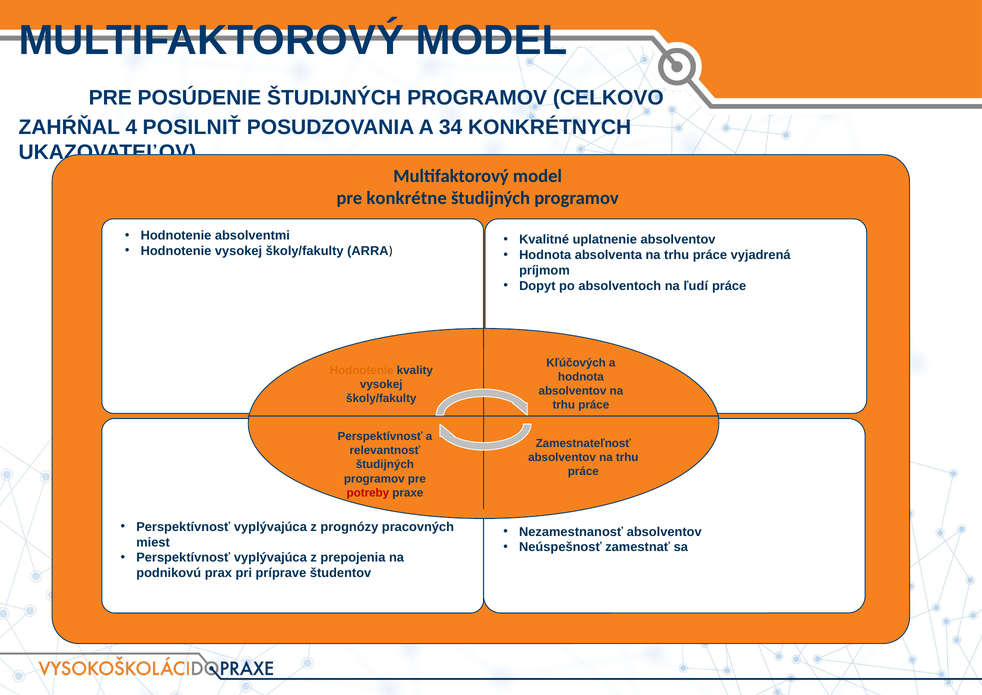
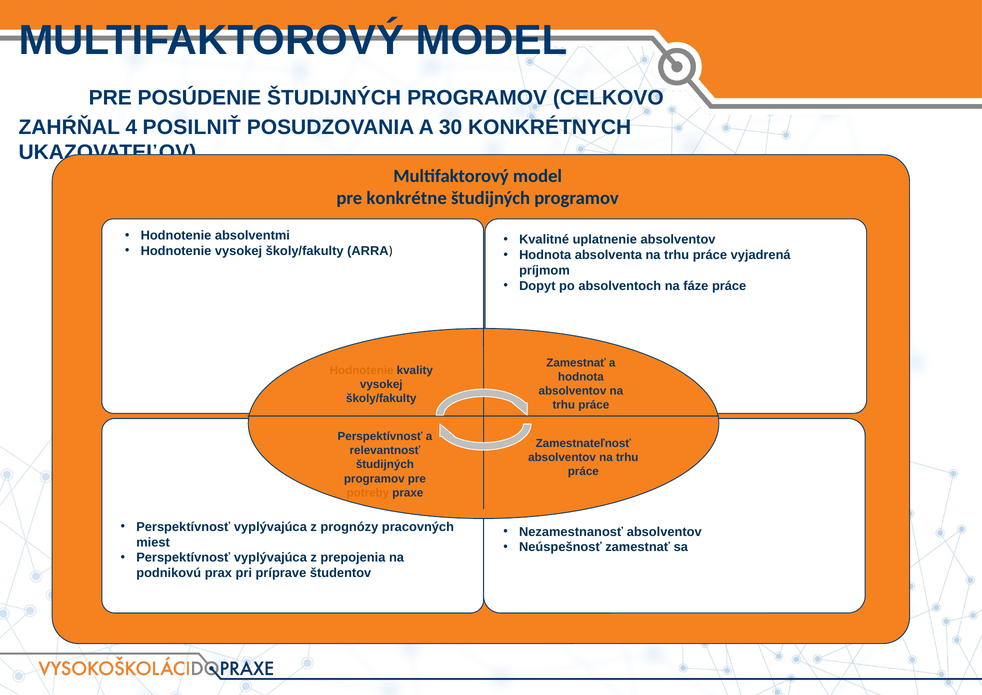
34: 34 -> 30 (451, 127)
ľudí: ľudí -> fáze (696, 286)
Kľúčových: Kľúčových -> Zamestnať (576, 363)
potreby colour: red -> orange (368, 493)
